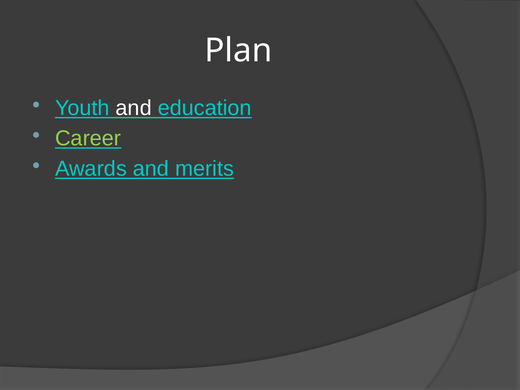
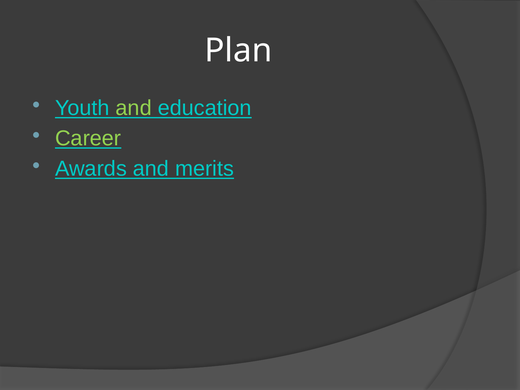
and colour: white -> light green (134, 108)
